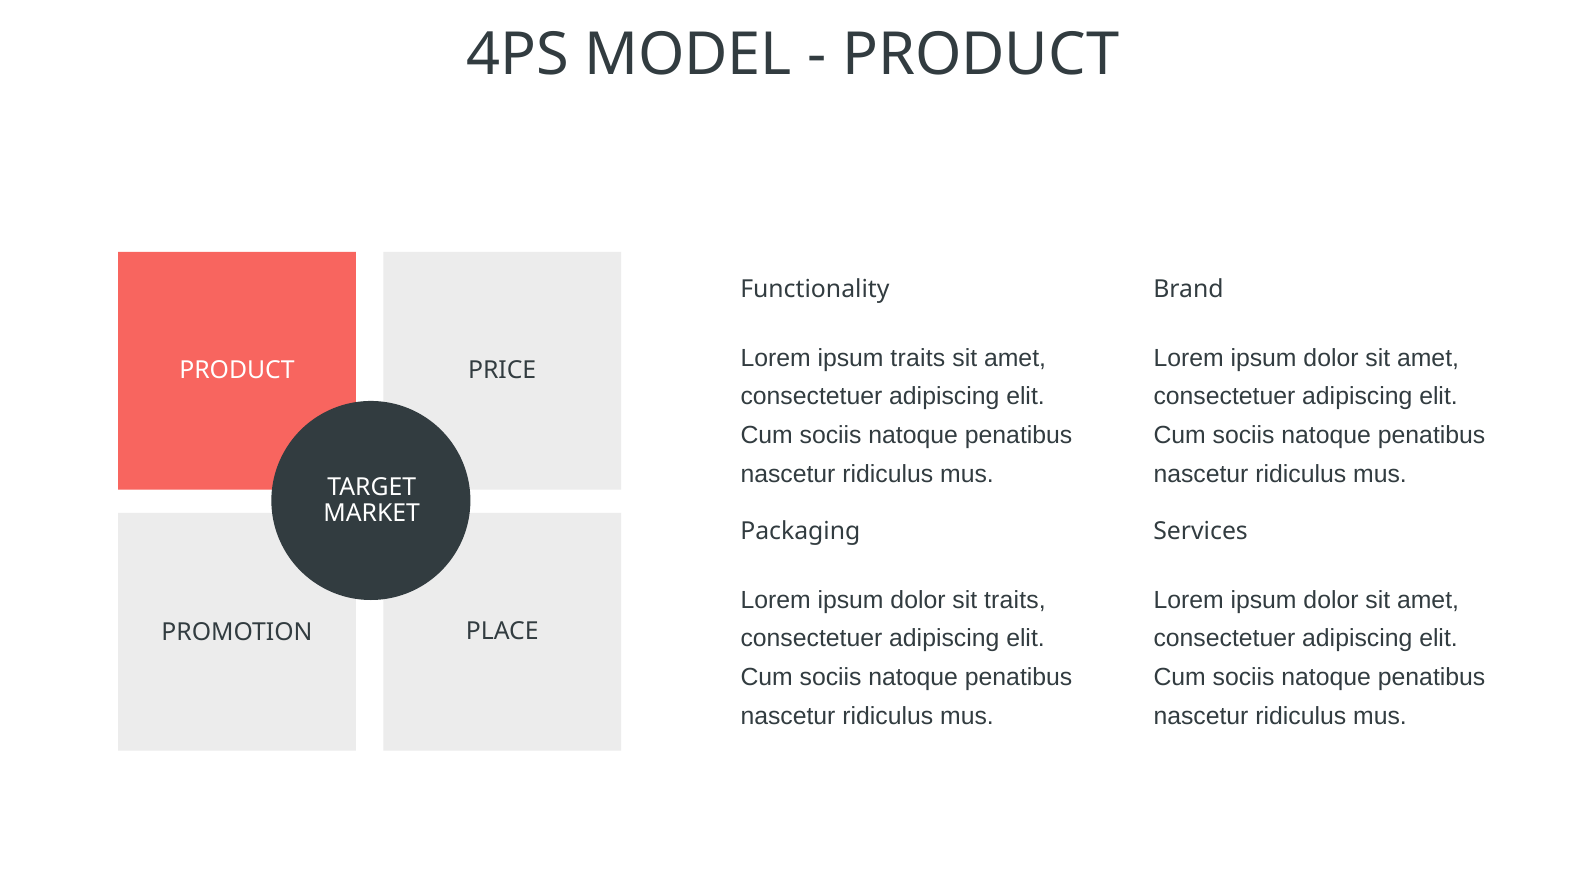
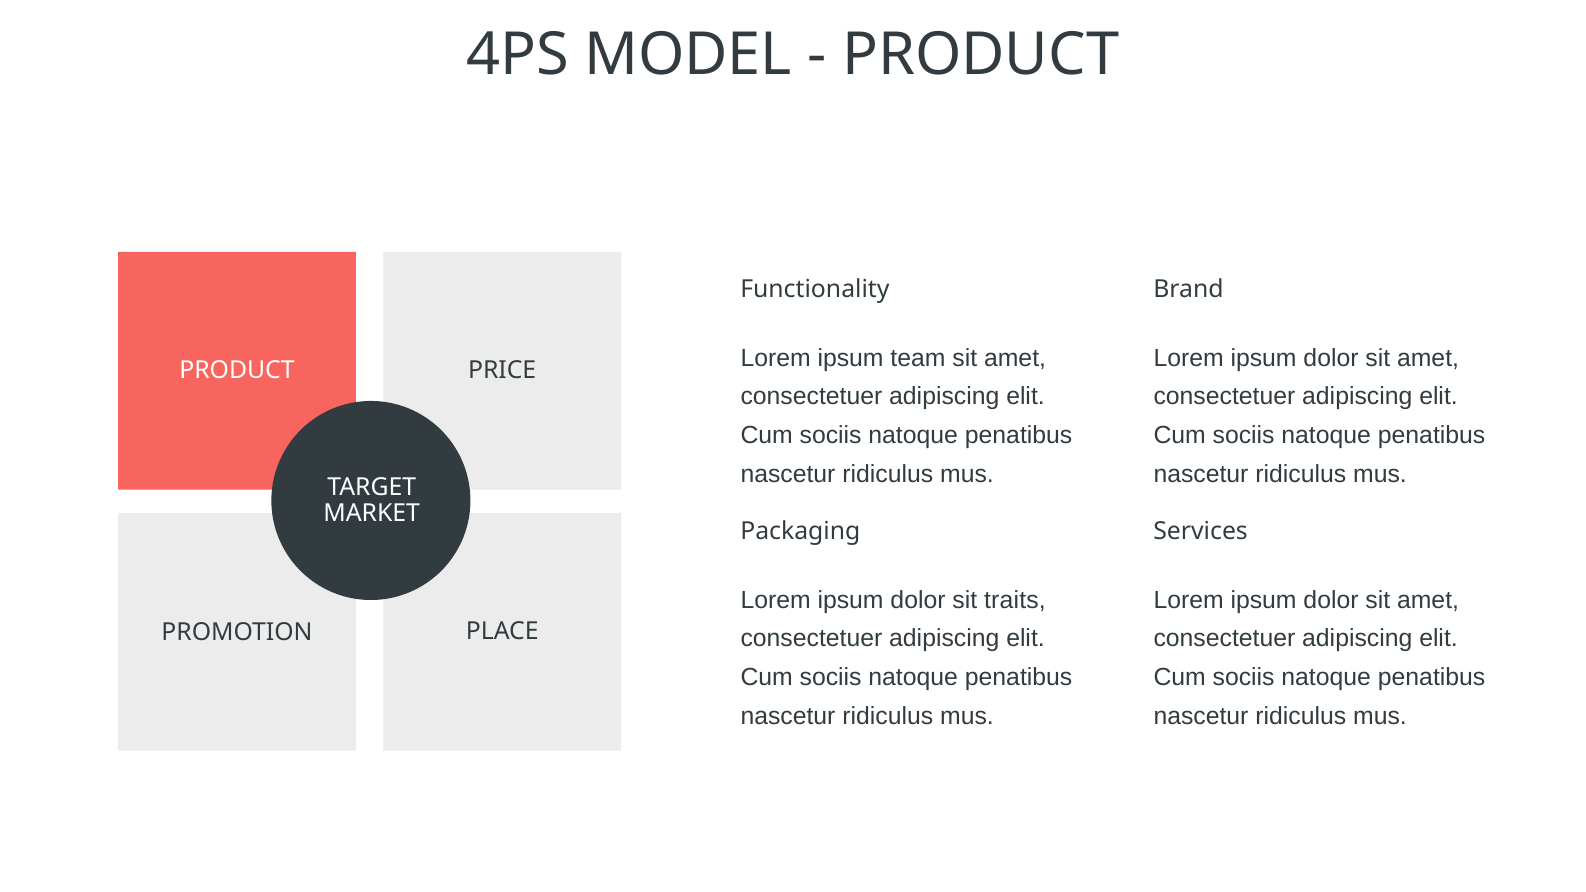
ipsum traits: traits -> team (918, 358)
